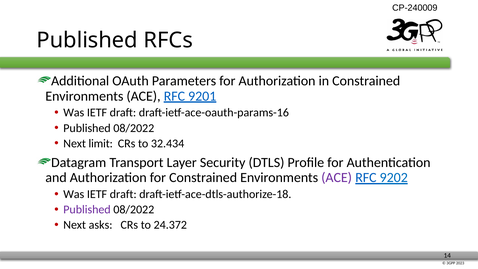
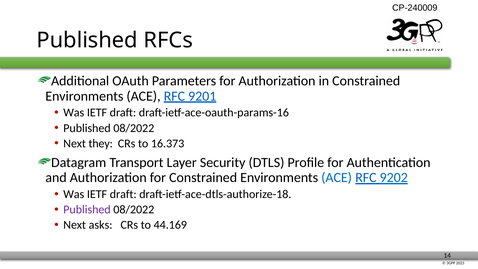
limit: limit -> they (101, 143)
32.434: 32.434 -> 16.373 (168, 143)
ACE colour: purple -> blue (337, 178)
24.372: 24.372 -> 44.169 (170, 225)
